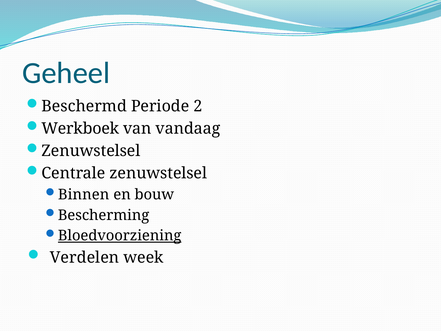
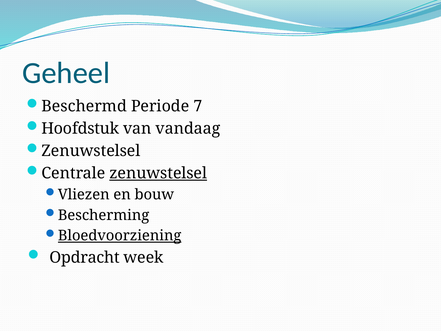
2: 2 -> 7 (198, 106)
Werkboek: Werkboek -> Hoofdstuk (80, 129)
zenuwstelsel underline: none -> present (158, 173)
Binnen: Binnen -> Vliezen (84, 194)
Verdelen: Verdelen -> Opdracht (85, 257)
